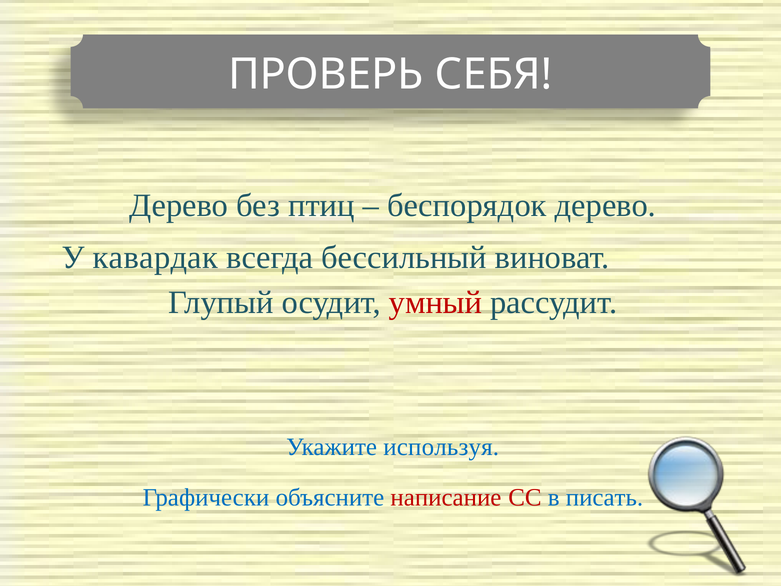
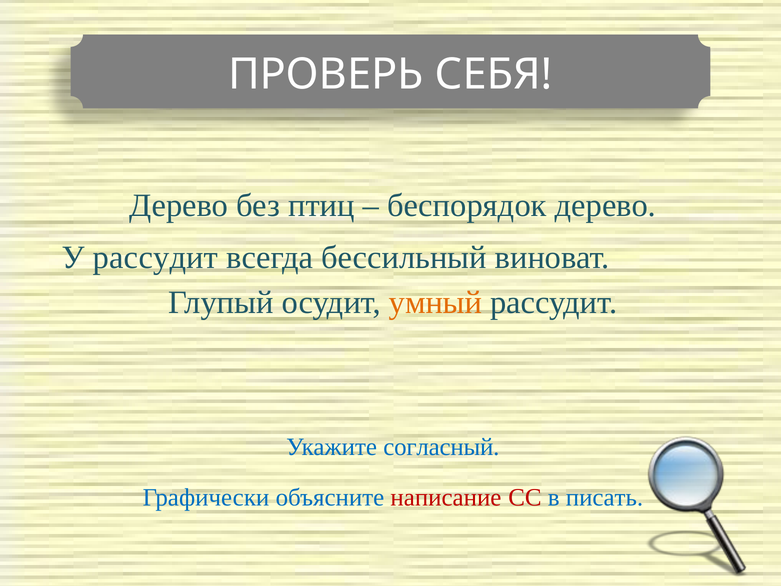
У кавардак: кавардак -> рассудит (155, 258)
умный colour: red -> orange (436, 302)
используя: используя -> согласный (441, 447)
